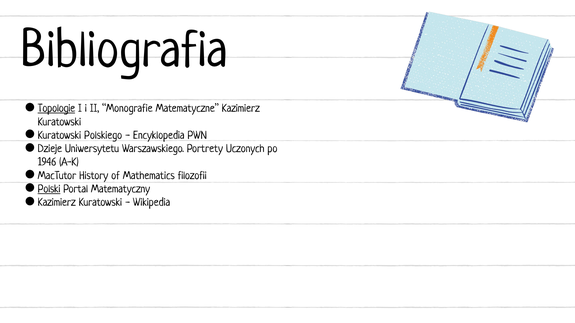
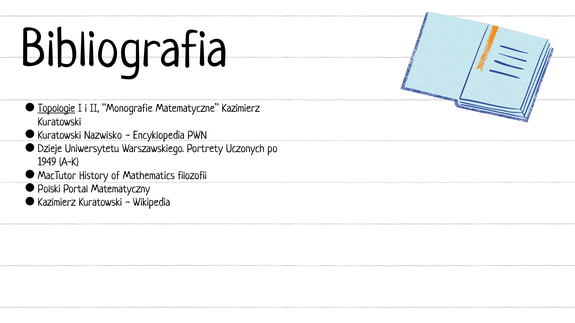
Polskiego: Polskiego -> Nazwisko (103, 135)
1946: 1946 -> 1949 (47, 162)
Polski underline: present -> none (49, 189)
